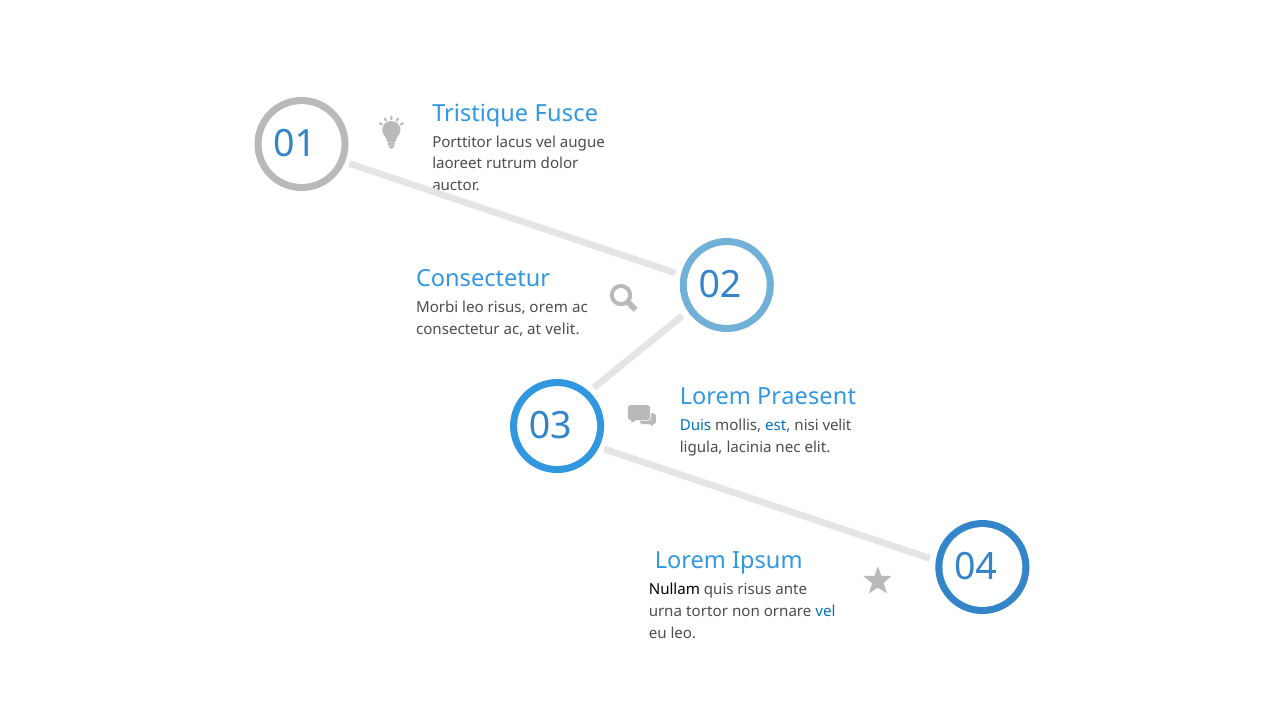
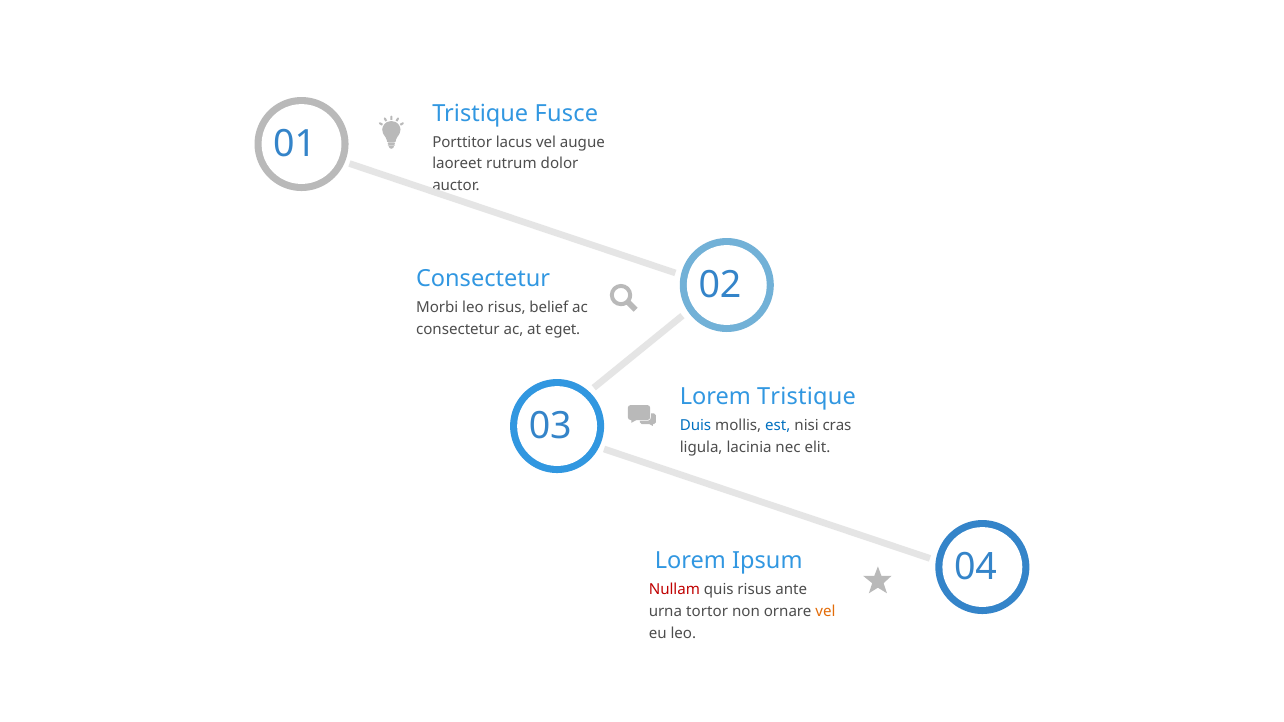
orem: orem -> belief (549, 308)
at velit: velit -> eget (563, 330)
Lorem Praesent: Praesent -> Tristique (807, 397)
nisi velit: velit -> cras (837, 426)
Nullam colour: black -> red (674, 590)
vel colour: blue -> orange (825, 612)
